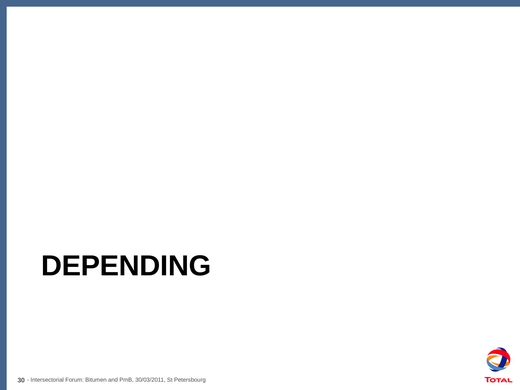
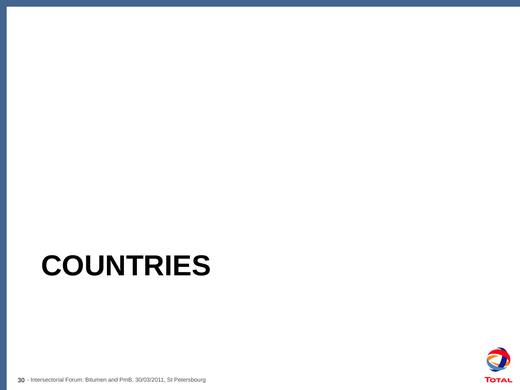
DEPENDING: DEPENDING -> COUNTRIES (126, 266)
